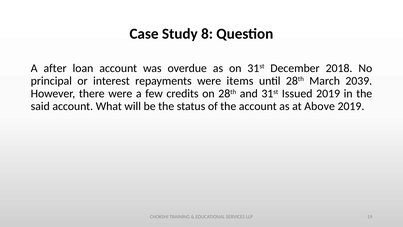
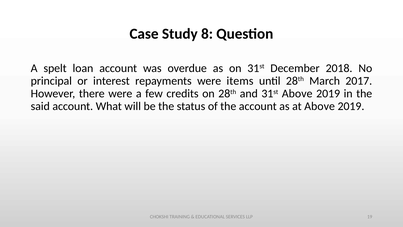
after: after -> spelt (55, 68)
2039: 2039 -> 2017 (359, 81)
31st Issued: Issued -> Above (297, 94)
